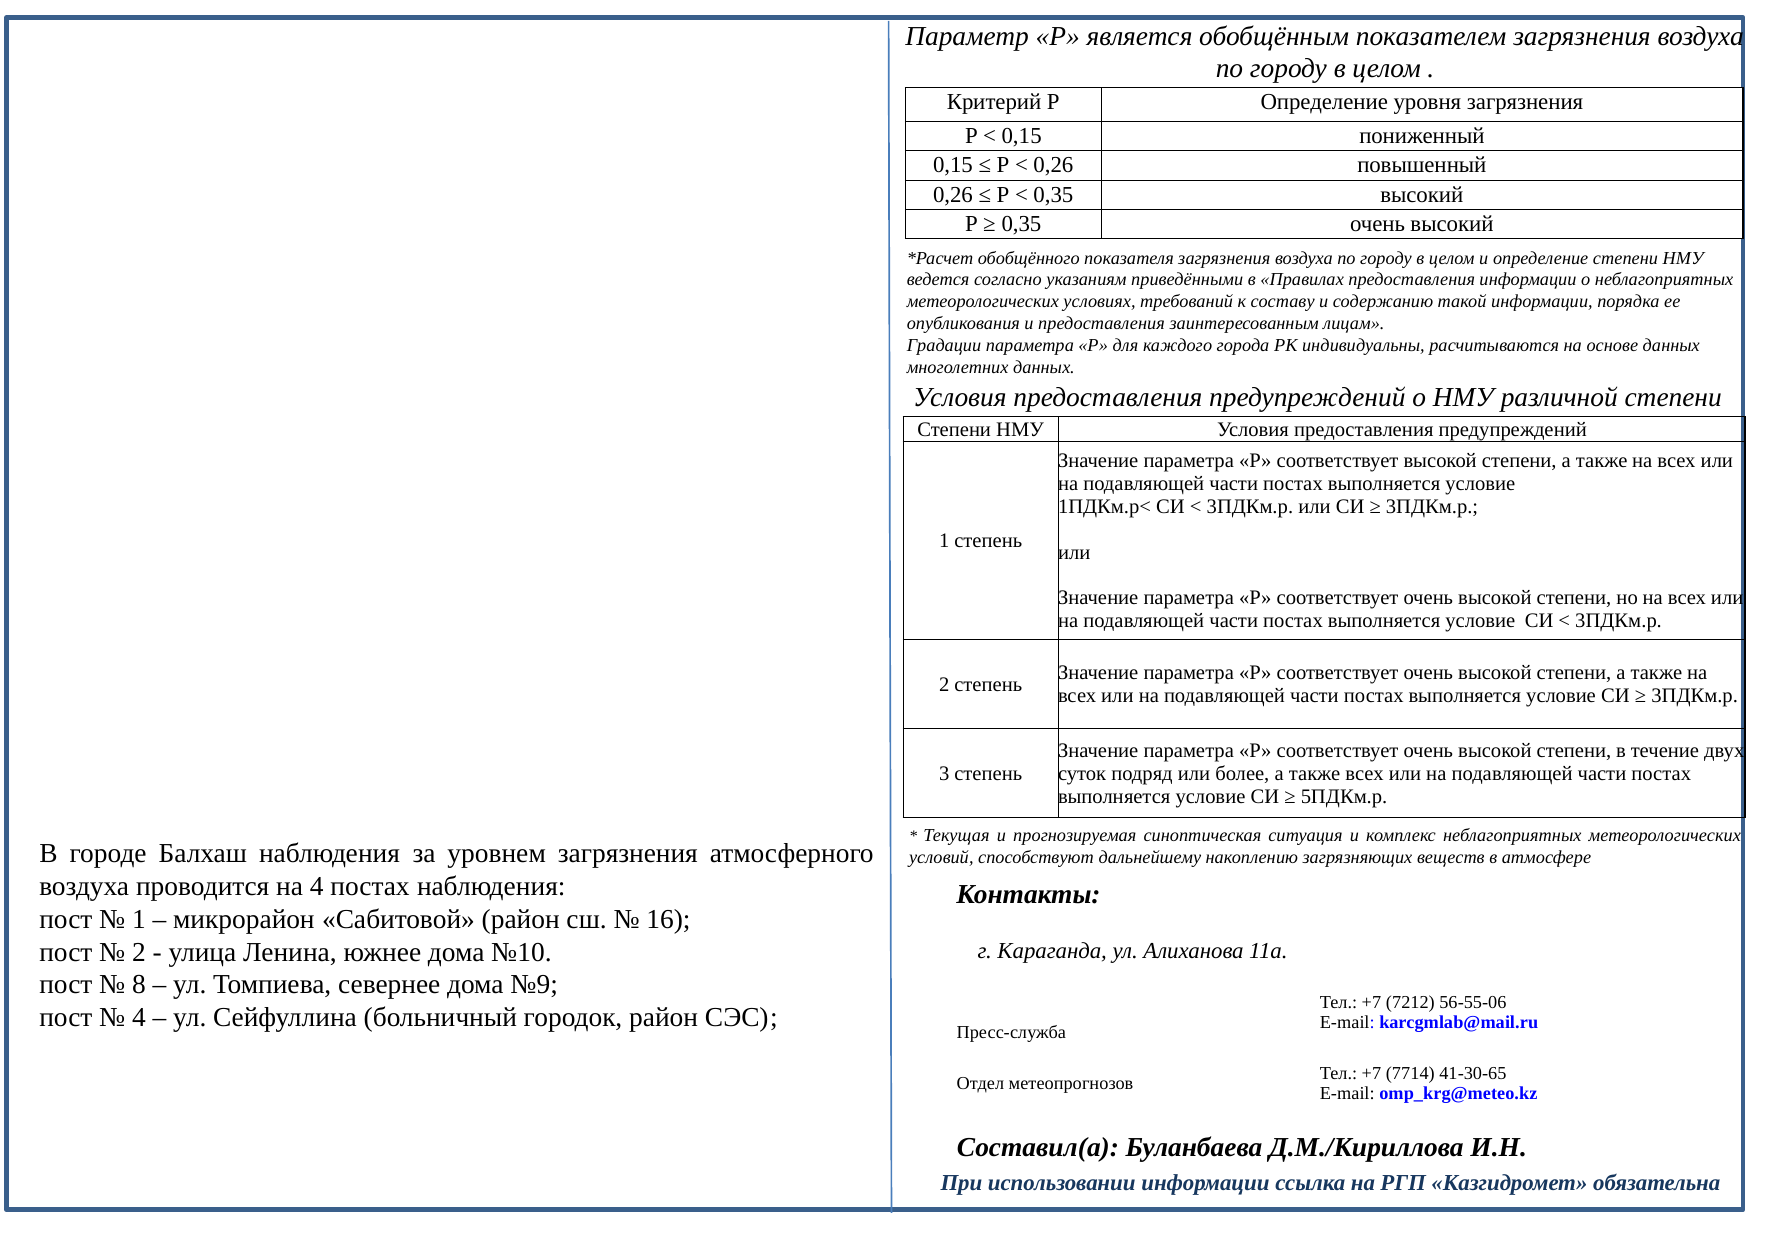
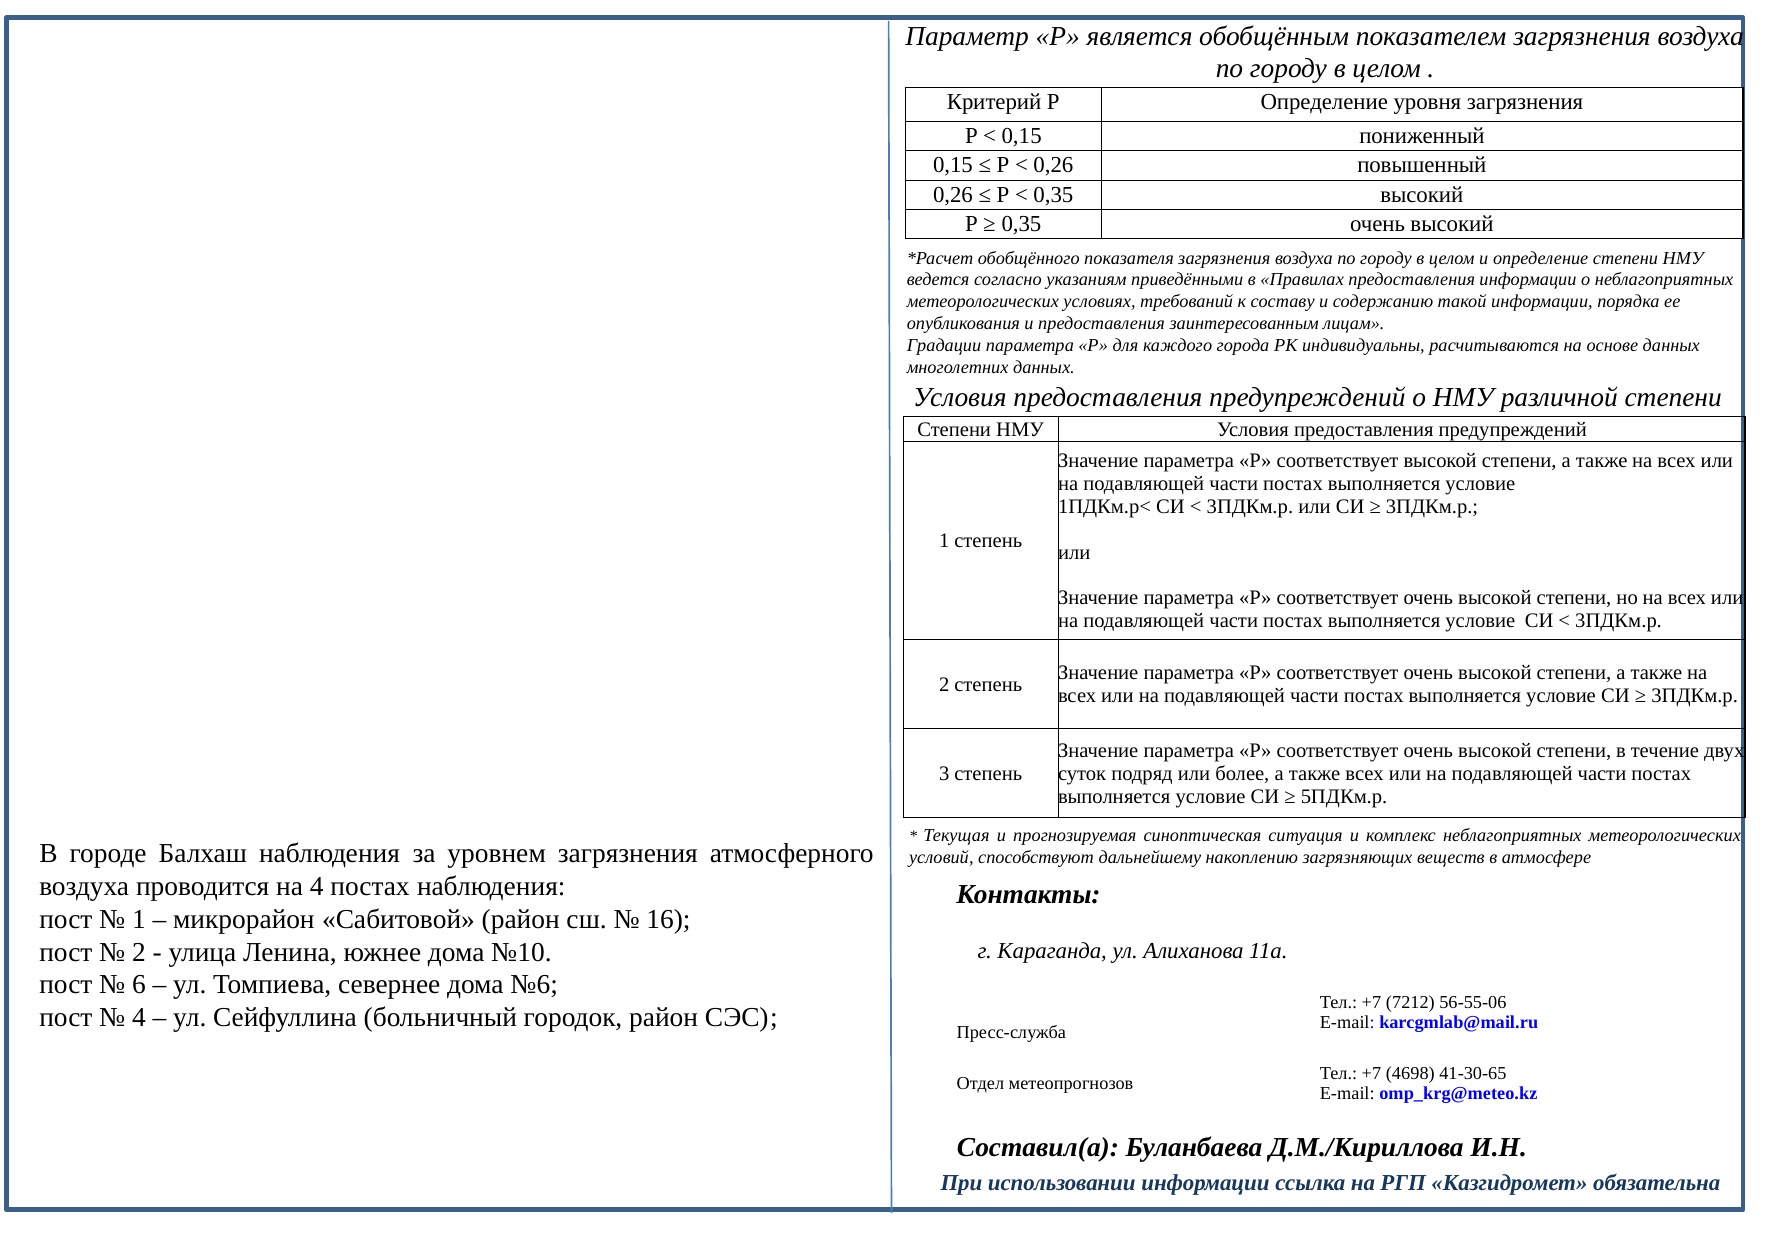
8: 8 -> 6 (139, 985)
№9: №9 -> №6 (534, 985)
7714: 7714 -> 4698 (1410, 1074)
